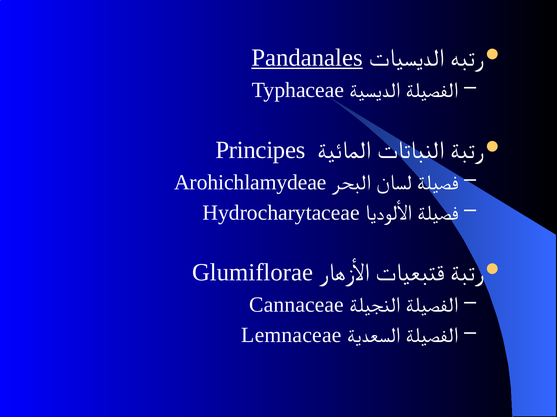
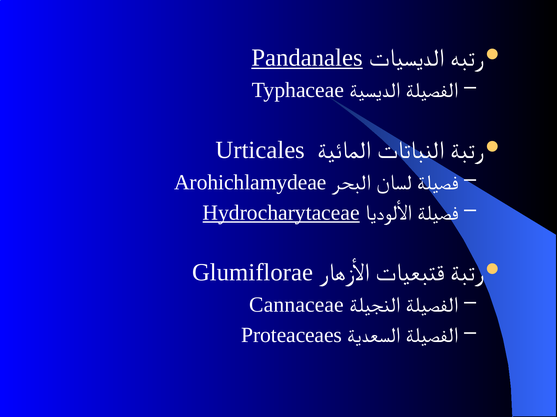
Principes: Principes -> Urticales (260, 150)
Hydrocharytaceae underline: none -> present (281, 213)
Lemnaceae: Lemnaceae -> Proteaceaes (292, 336)
